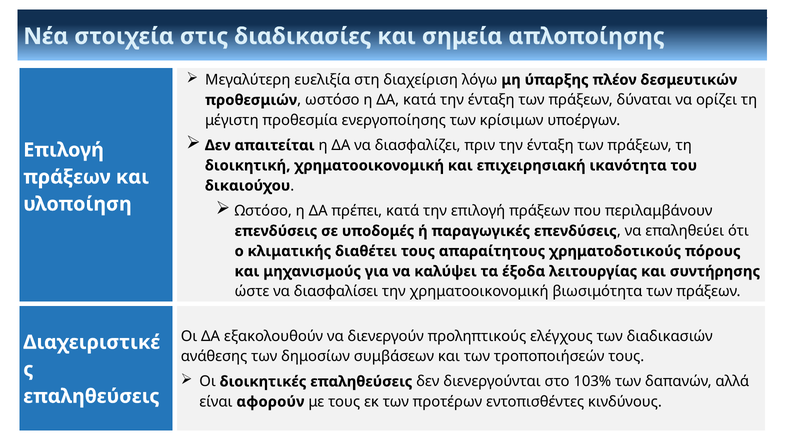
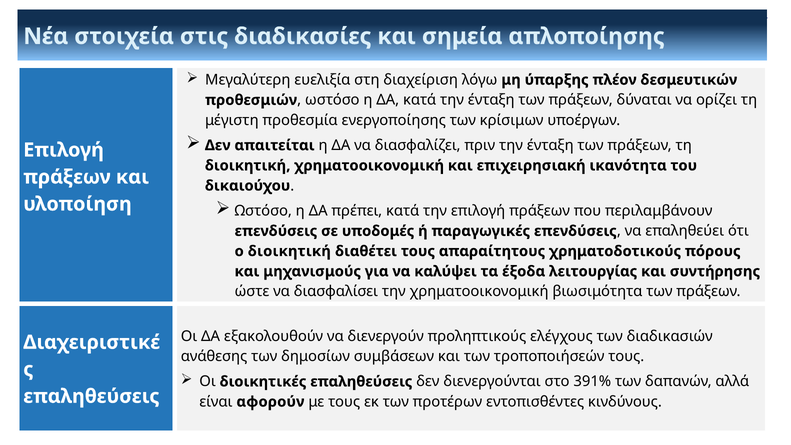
ο κλιματικής: κλιματικής -> διοικητική (289, 251)
103%: 103% -> 391% (592, 382)
